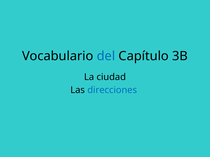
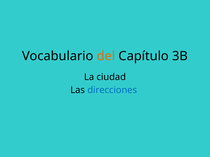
del colour: blue -> orange (106, 56)
